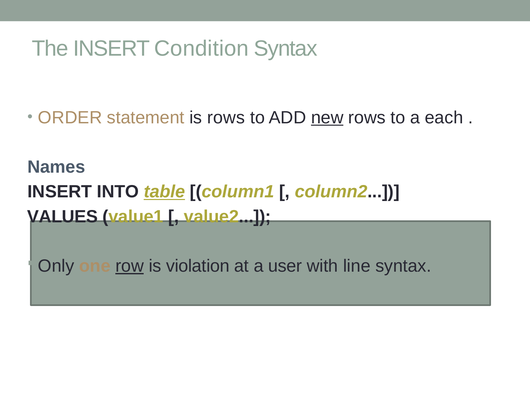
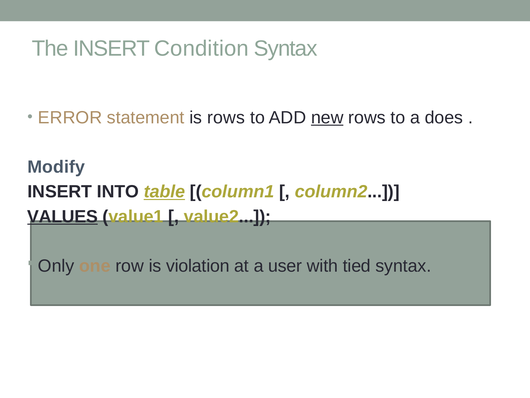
ORDER: ORDER -> ERROR (70, 117)
each: each -> does (444, 117)
Names: Names -> Modify (56, 167)
VALUES underline: none -> present (63, 216)
row underline: present -> none (130, 266)
line: line -> tied (357, 266)
